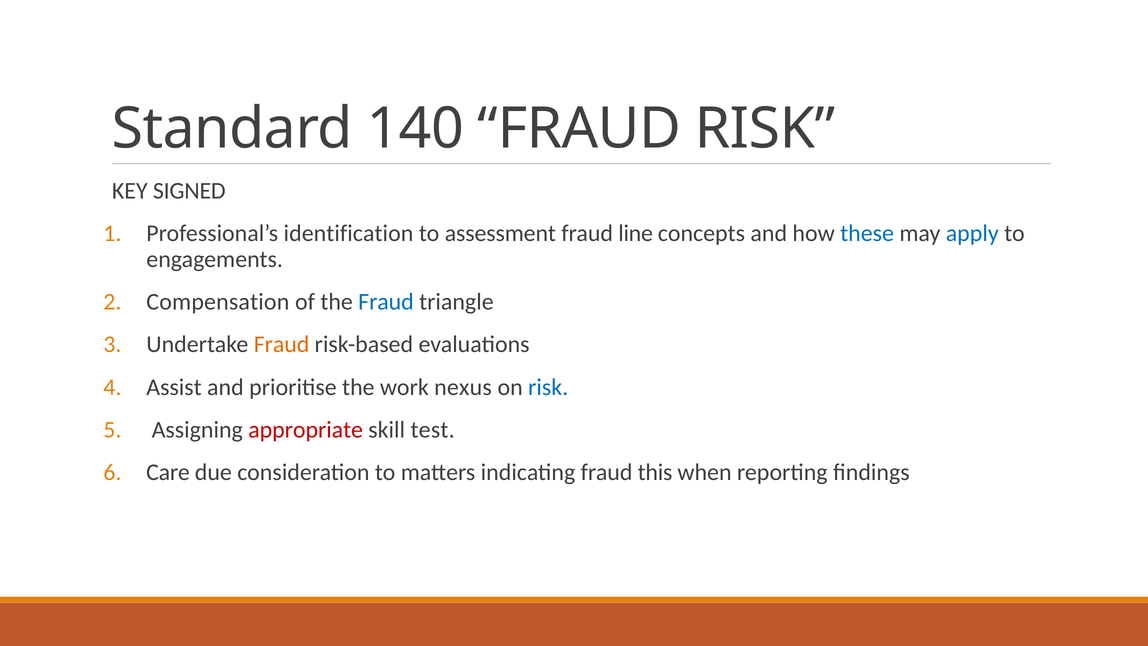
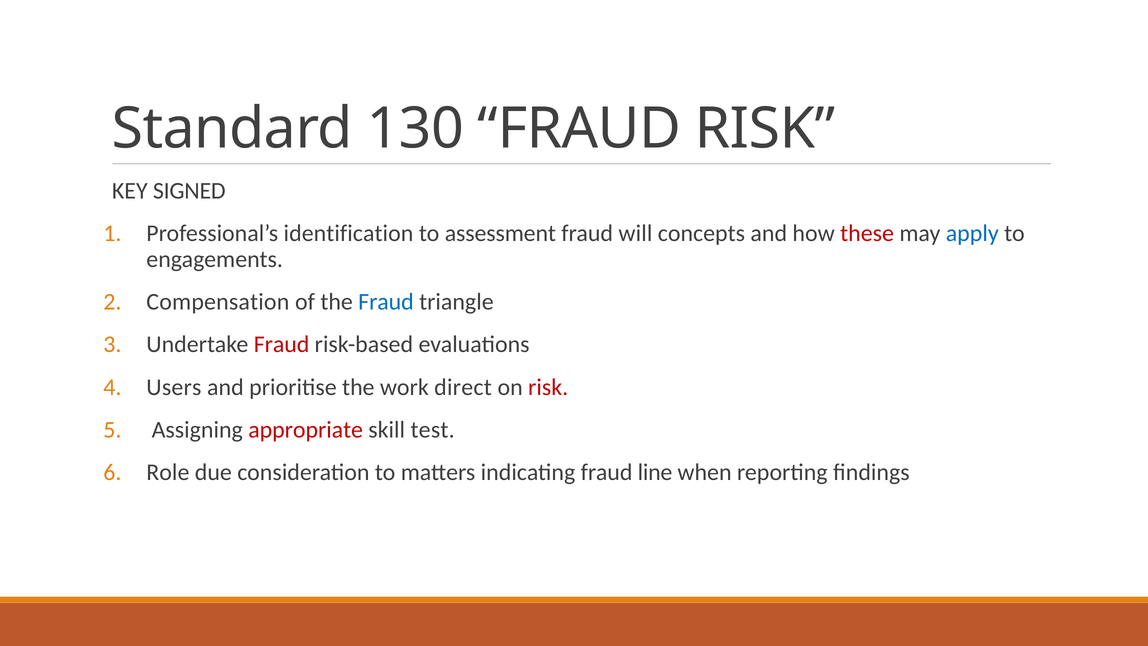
140: 140 -> 130 (415, 129)
line: line -> will (635, 233)
these colour: blue -> red (867, 233)
Fraud colour: orange -> red (282, 344)
Assist: Assist -> Users (174, 387)
nexus: nexus -> direct (463, 387)
risk colour: blue -> red (548, 387)
Care: Care -> Role (168, 472)
this: this -> line (655, 472)
